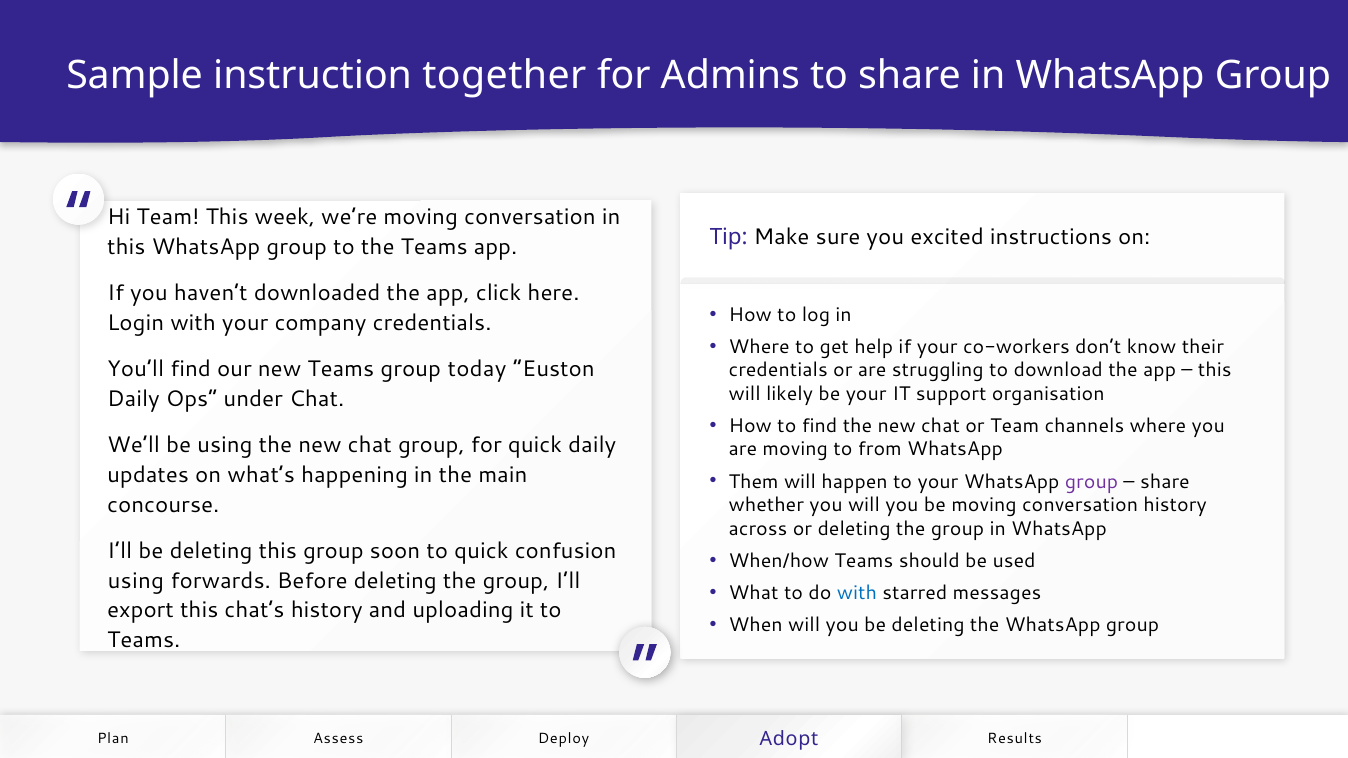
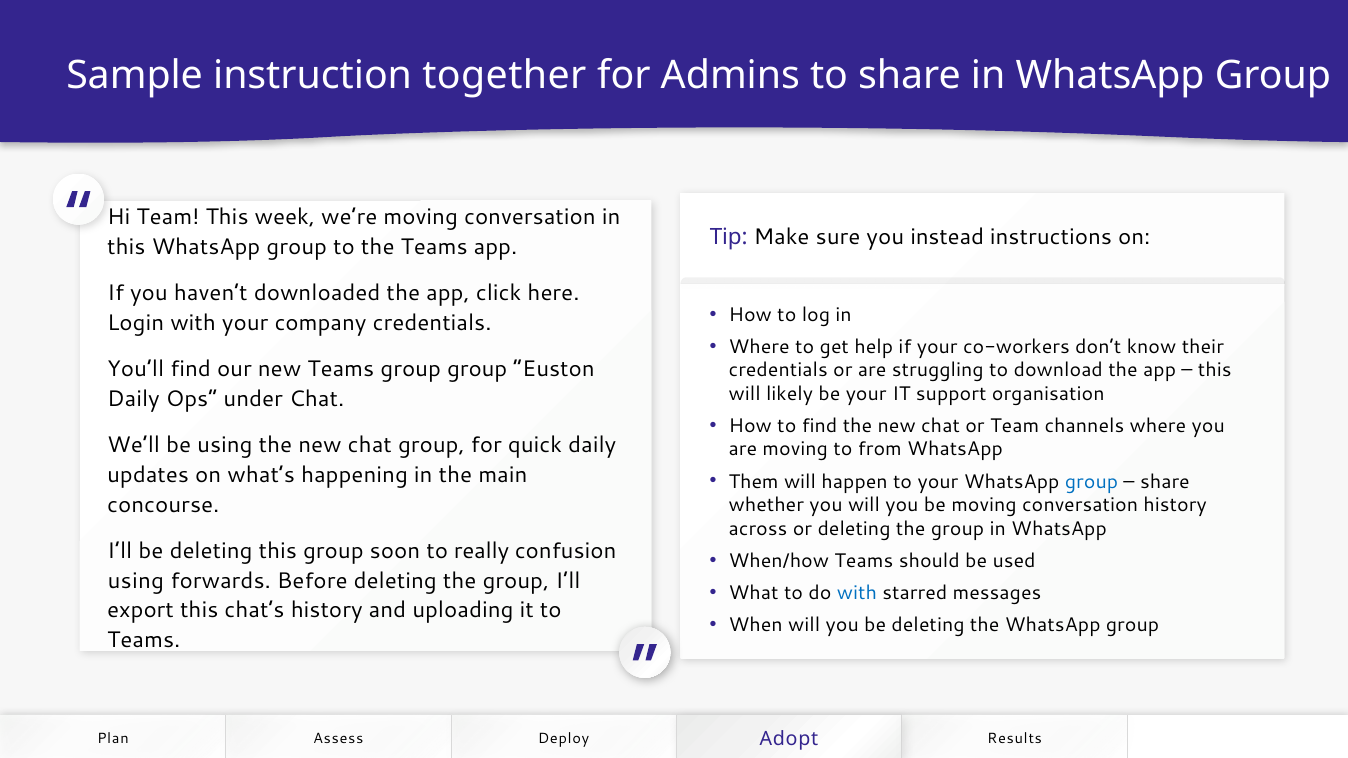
excited: excited -> instead (947, 237)
group today: today -> group (477, 369)
group colour: purple -> blue (1091, 482)
to quick: quick -> really (482, 551)
